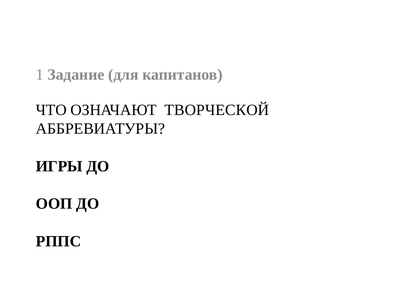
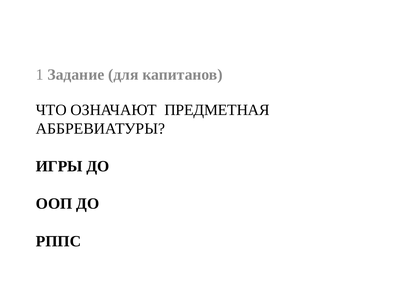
ТВОРЧЕСКОЙ: ТВОРЧЕСКОЙ -> ПРЕДМЕТНАЯ (217, 110)
